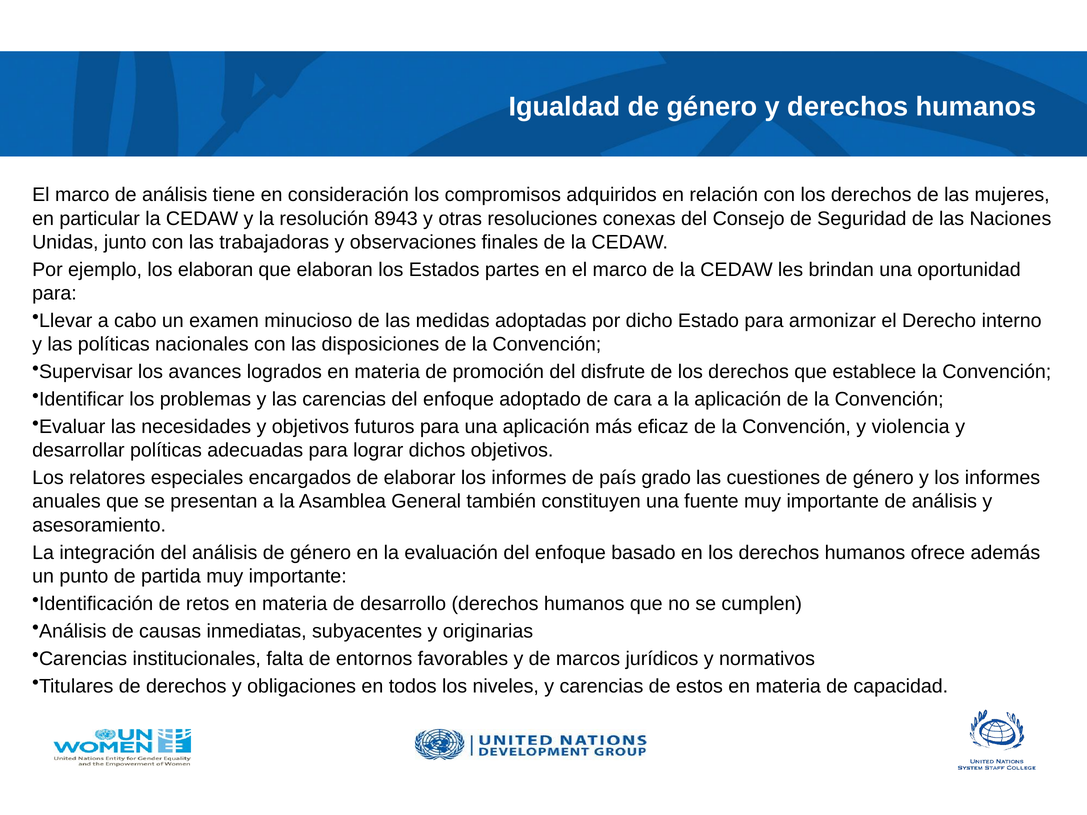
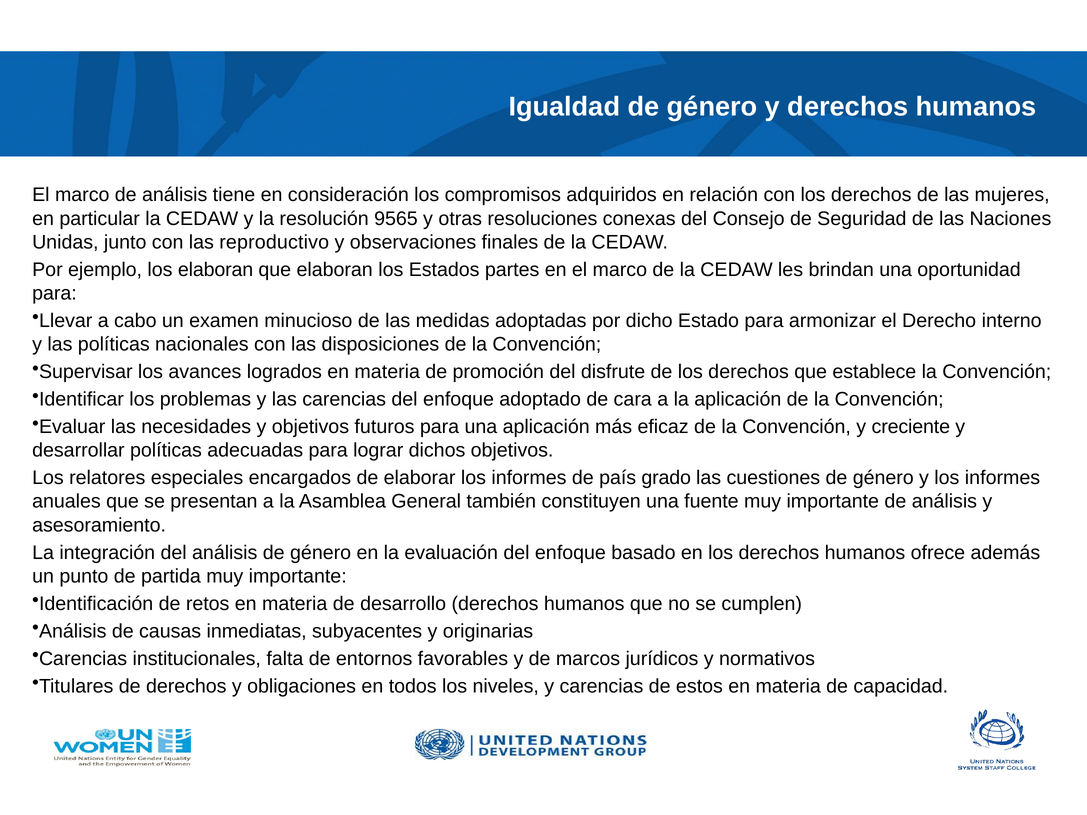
8943: 8943 -> 9565 (396, 219)
trabajadoras: trabajadoras -> reproductivo (274, 242)
violencia: violencia -> creciente (911, 427)
